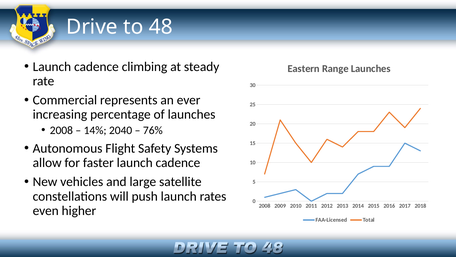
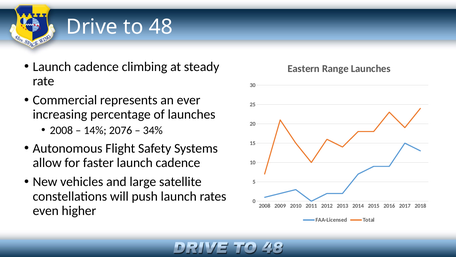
2040: 2040 -> 2076 (121, 130)
76%: 76% -> 34% (153, 130)
